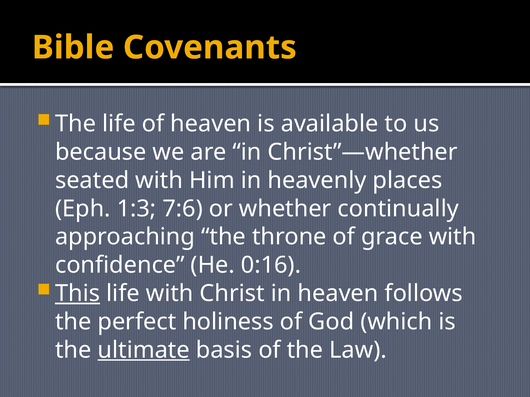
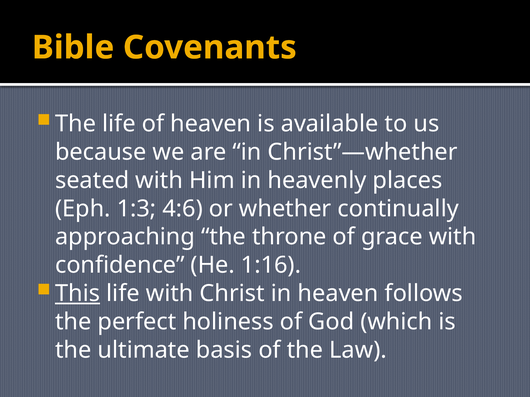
7:6: 7:6 -> 4:6 (183, 209)
0:16: 0:16 -> 1:16 (271, 265)
ultimate underline: present -> none (144, 350)
